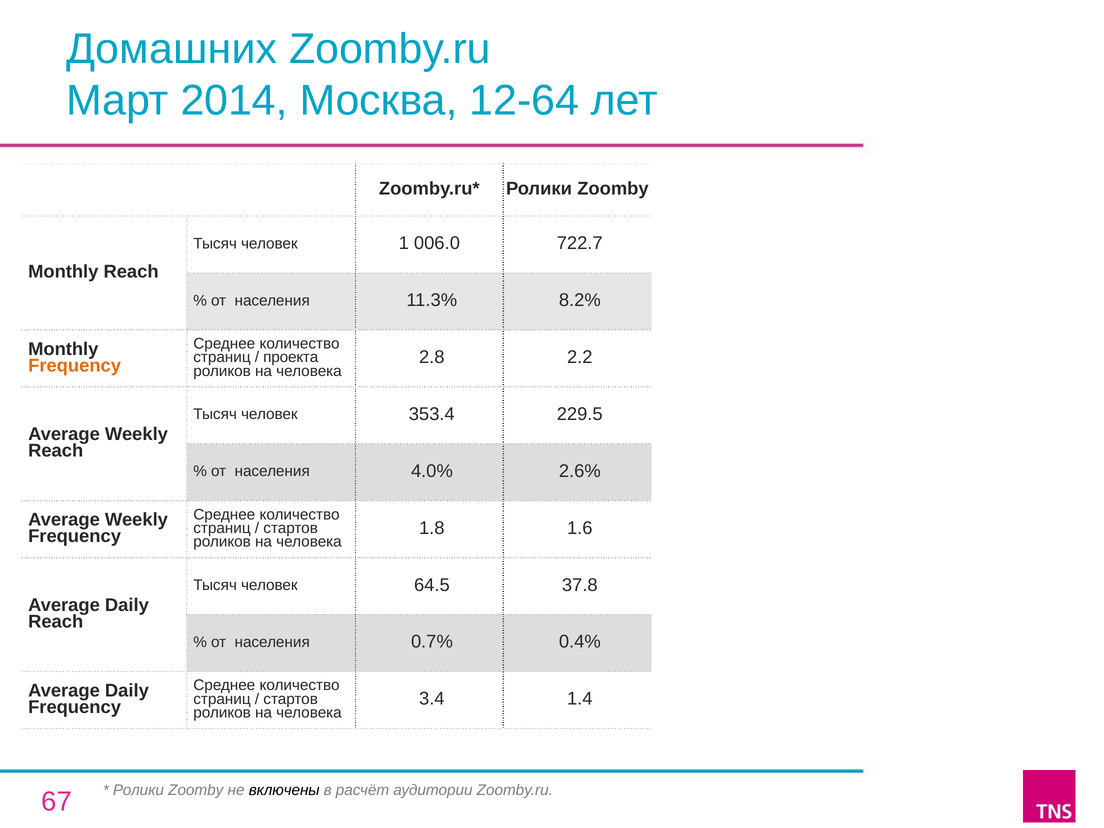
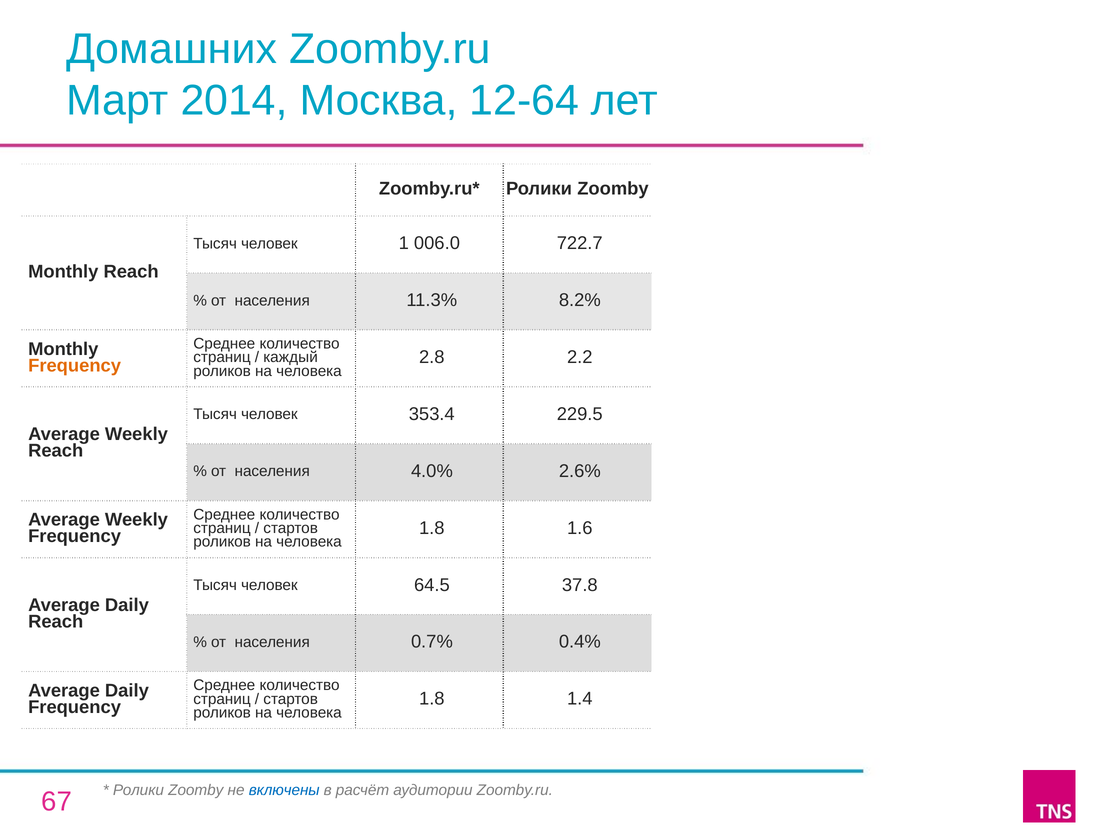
проекта: проекта -> каждый (291, 357)
3.4: 3.4 -> 1.8 (432, 699)
включены colour: black -> blue (284, 790)
